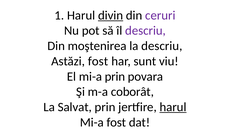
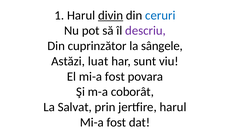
ceruri colour: purple -> blue (160, 15)
moştenirea: moştenirea -> cuprinzător (97, 46)
la descriu: descriu -> sângele (162, 46)
Astăzi fost: fost -> luat (98, 61)
El mi-a prin: prin -> fost (115, 77)
harul underline: present -> none (173, 107)
